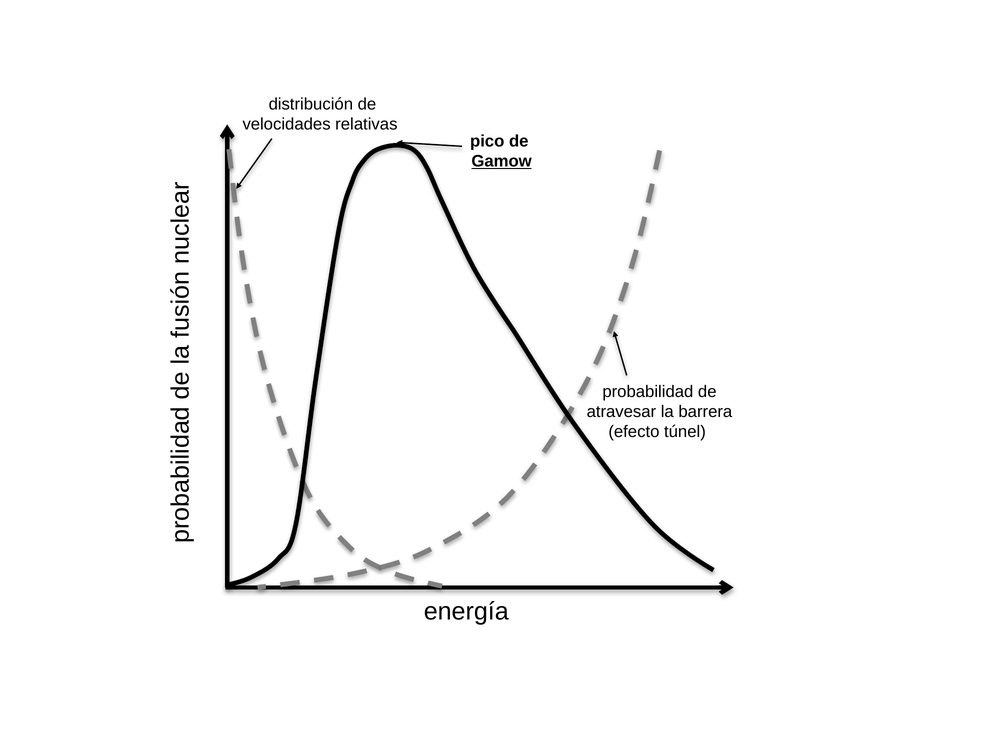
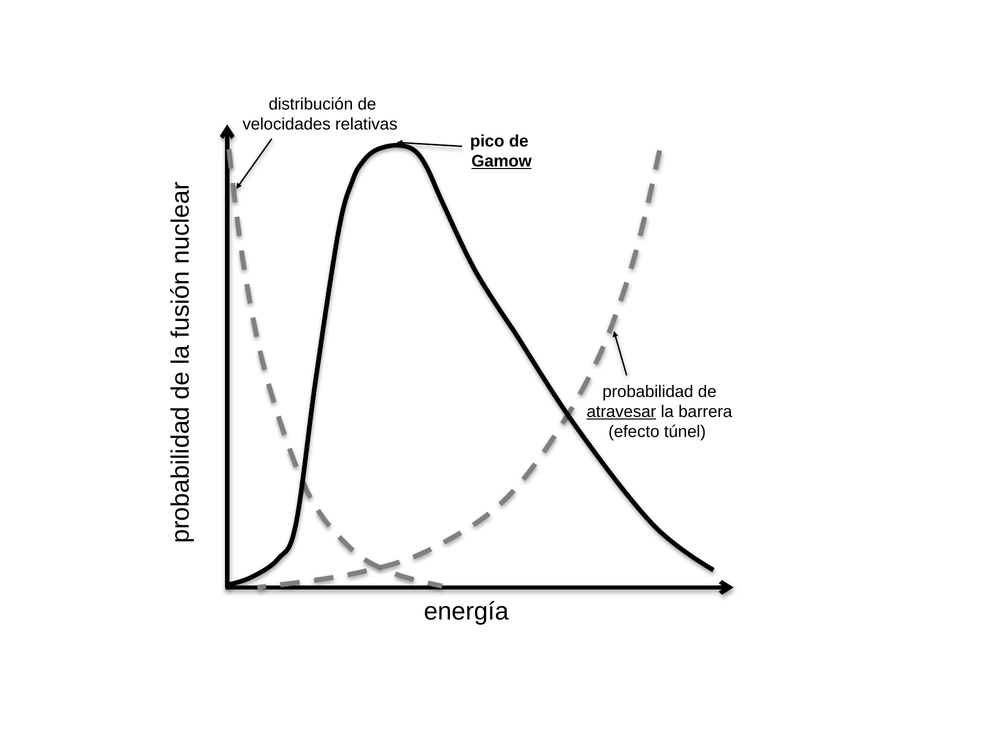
atravesar underline: none -> present (621, 412)
